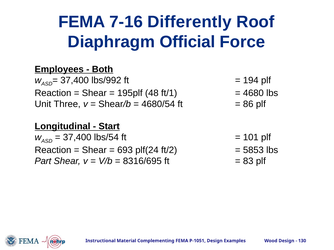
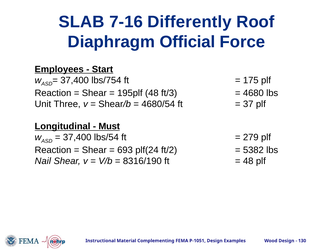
FEMA: FEMA -> SLAB (82, 22)
Both: Both -> Start (102, 69)
lbs/992: lbs/992 -> lbs/754 (106, 80)
194: 194 -> 175 (251, 80)
ft/1: ft/1 -> ft/3 (169, 93)
86: 86 -> 37 (248, 104)
Start: Start -> Must (109, 127)
101: 101 -> 279 (251, 138)
5853: 5853 -> 5382 (253, 150)
Part: Part -> Nail (43, 162)
8316/695: 8316/695 -> 8316/190 (142, 162)
83: 83 -> 48 (248, 162)
